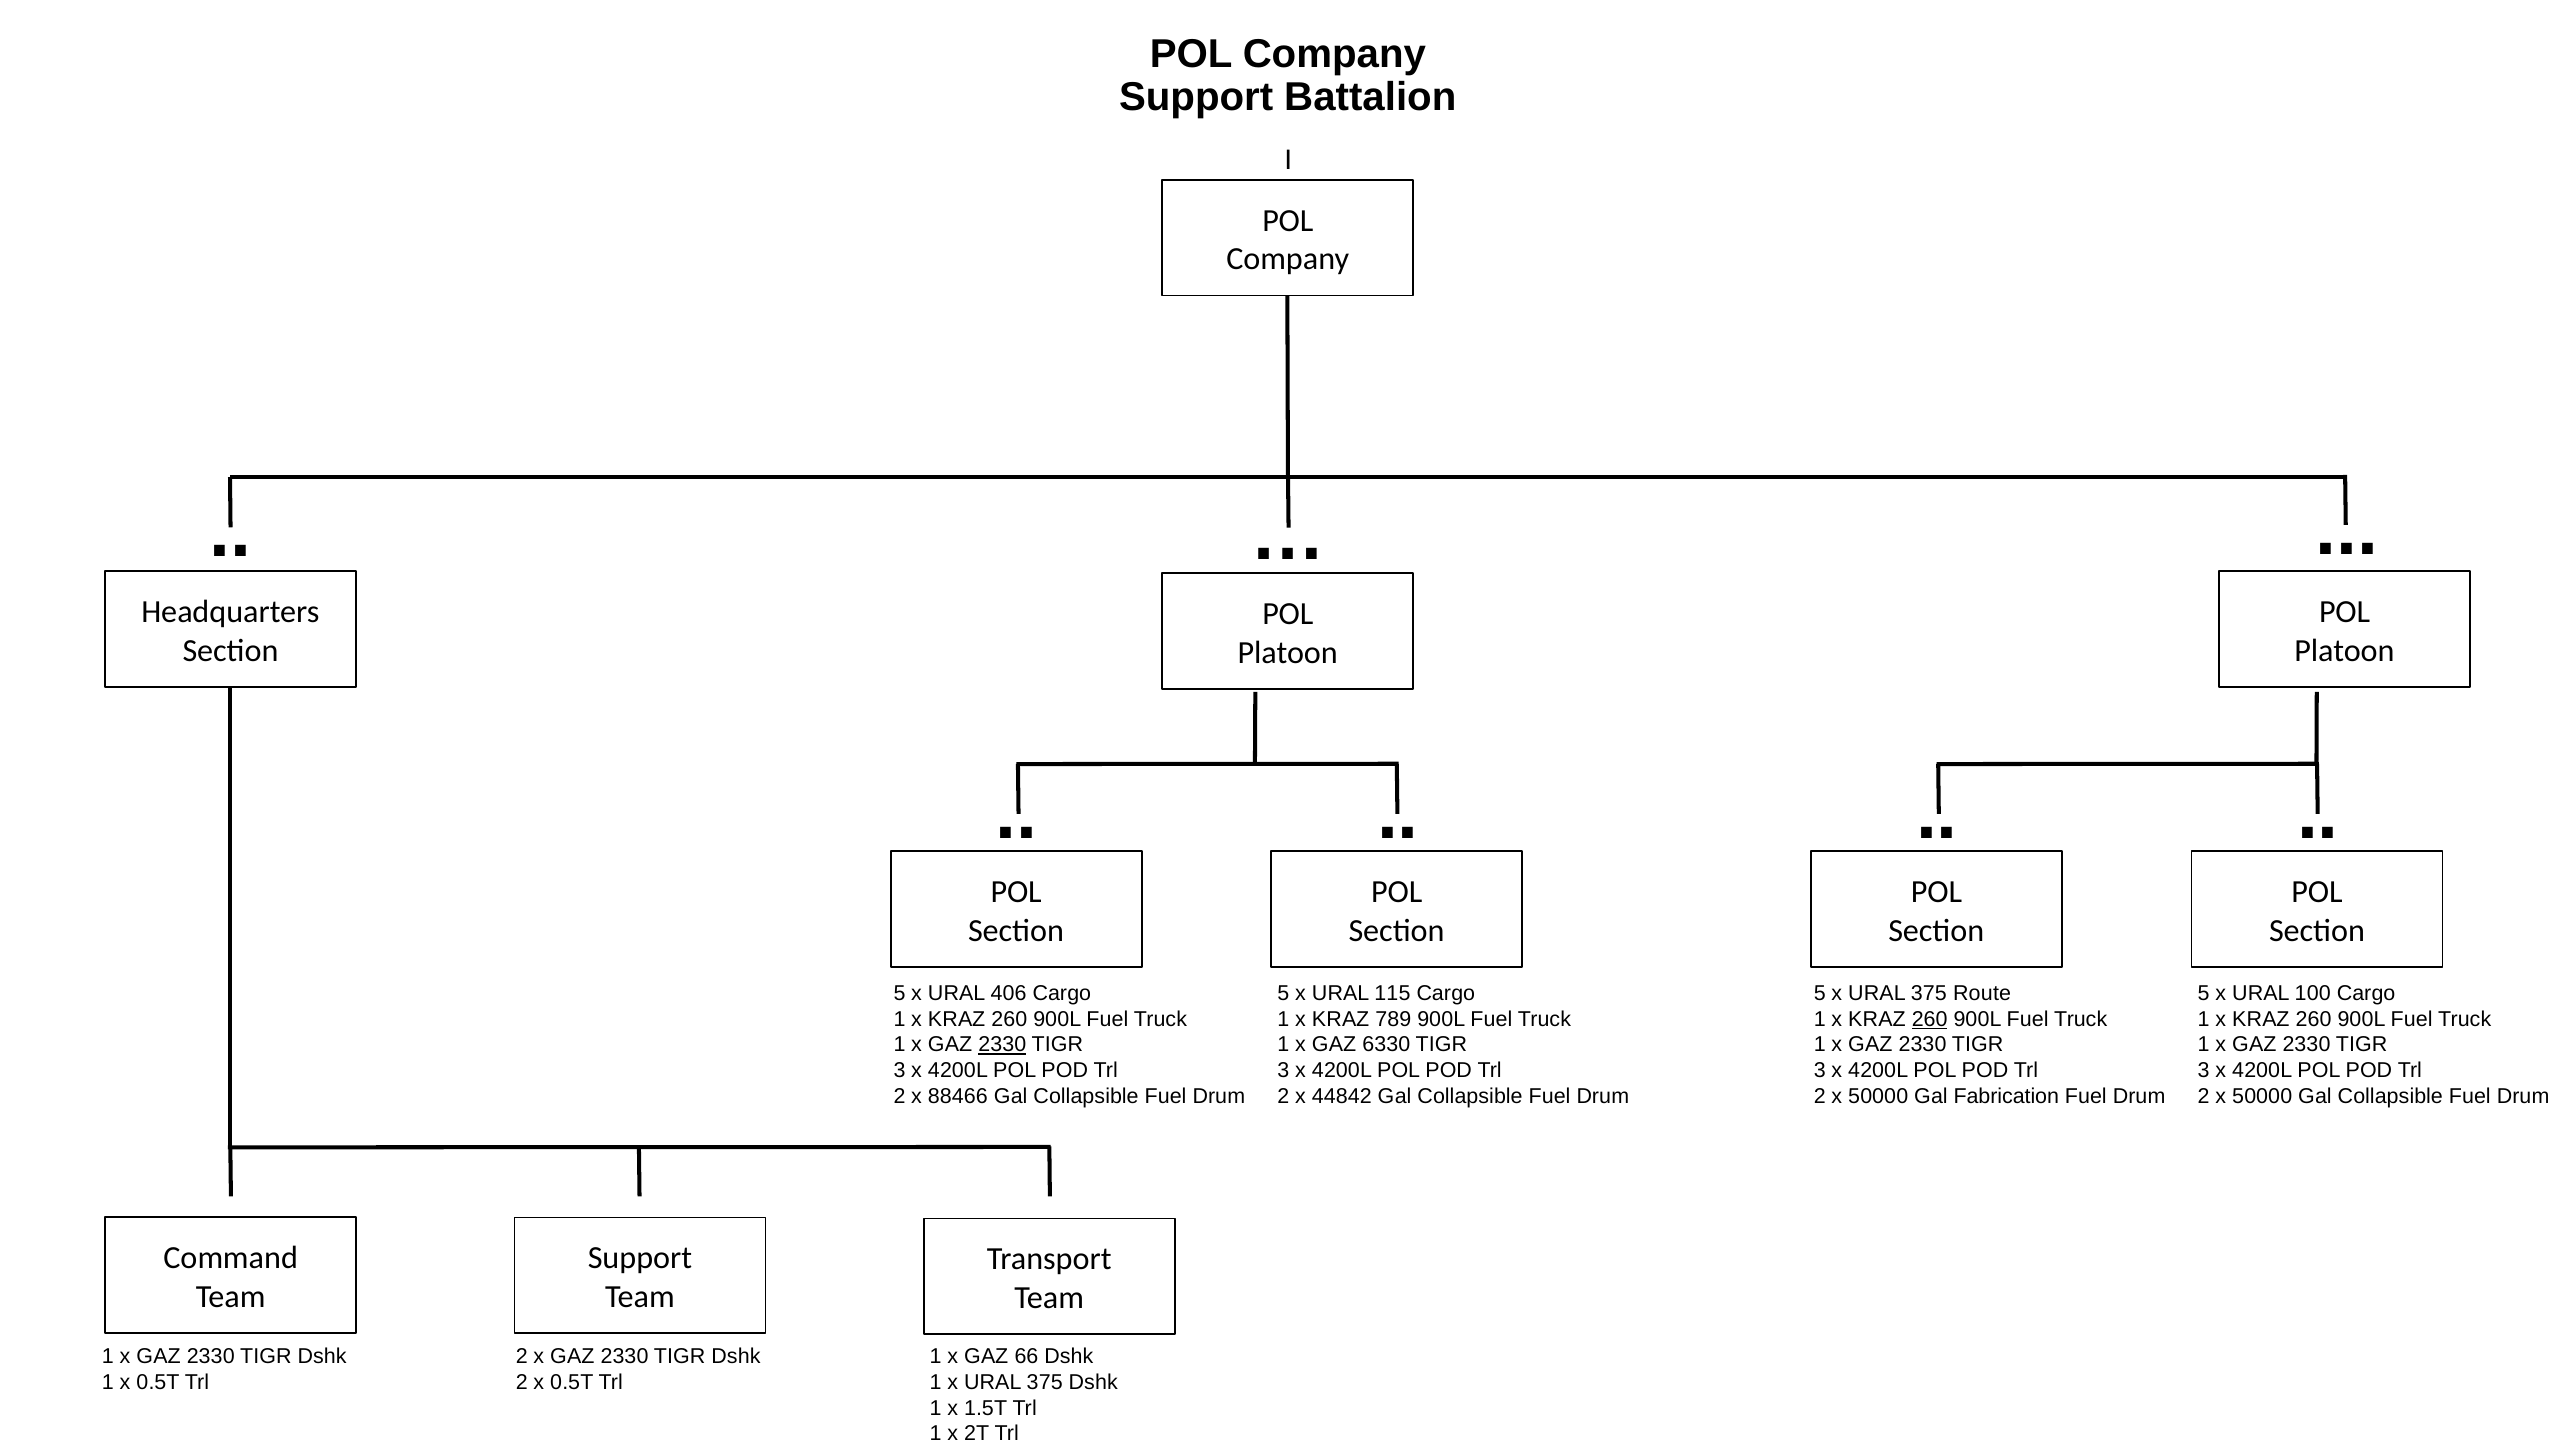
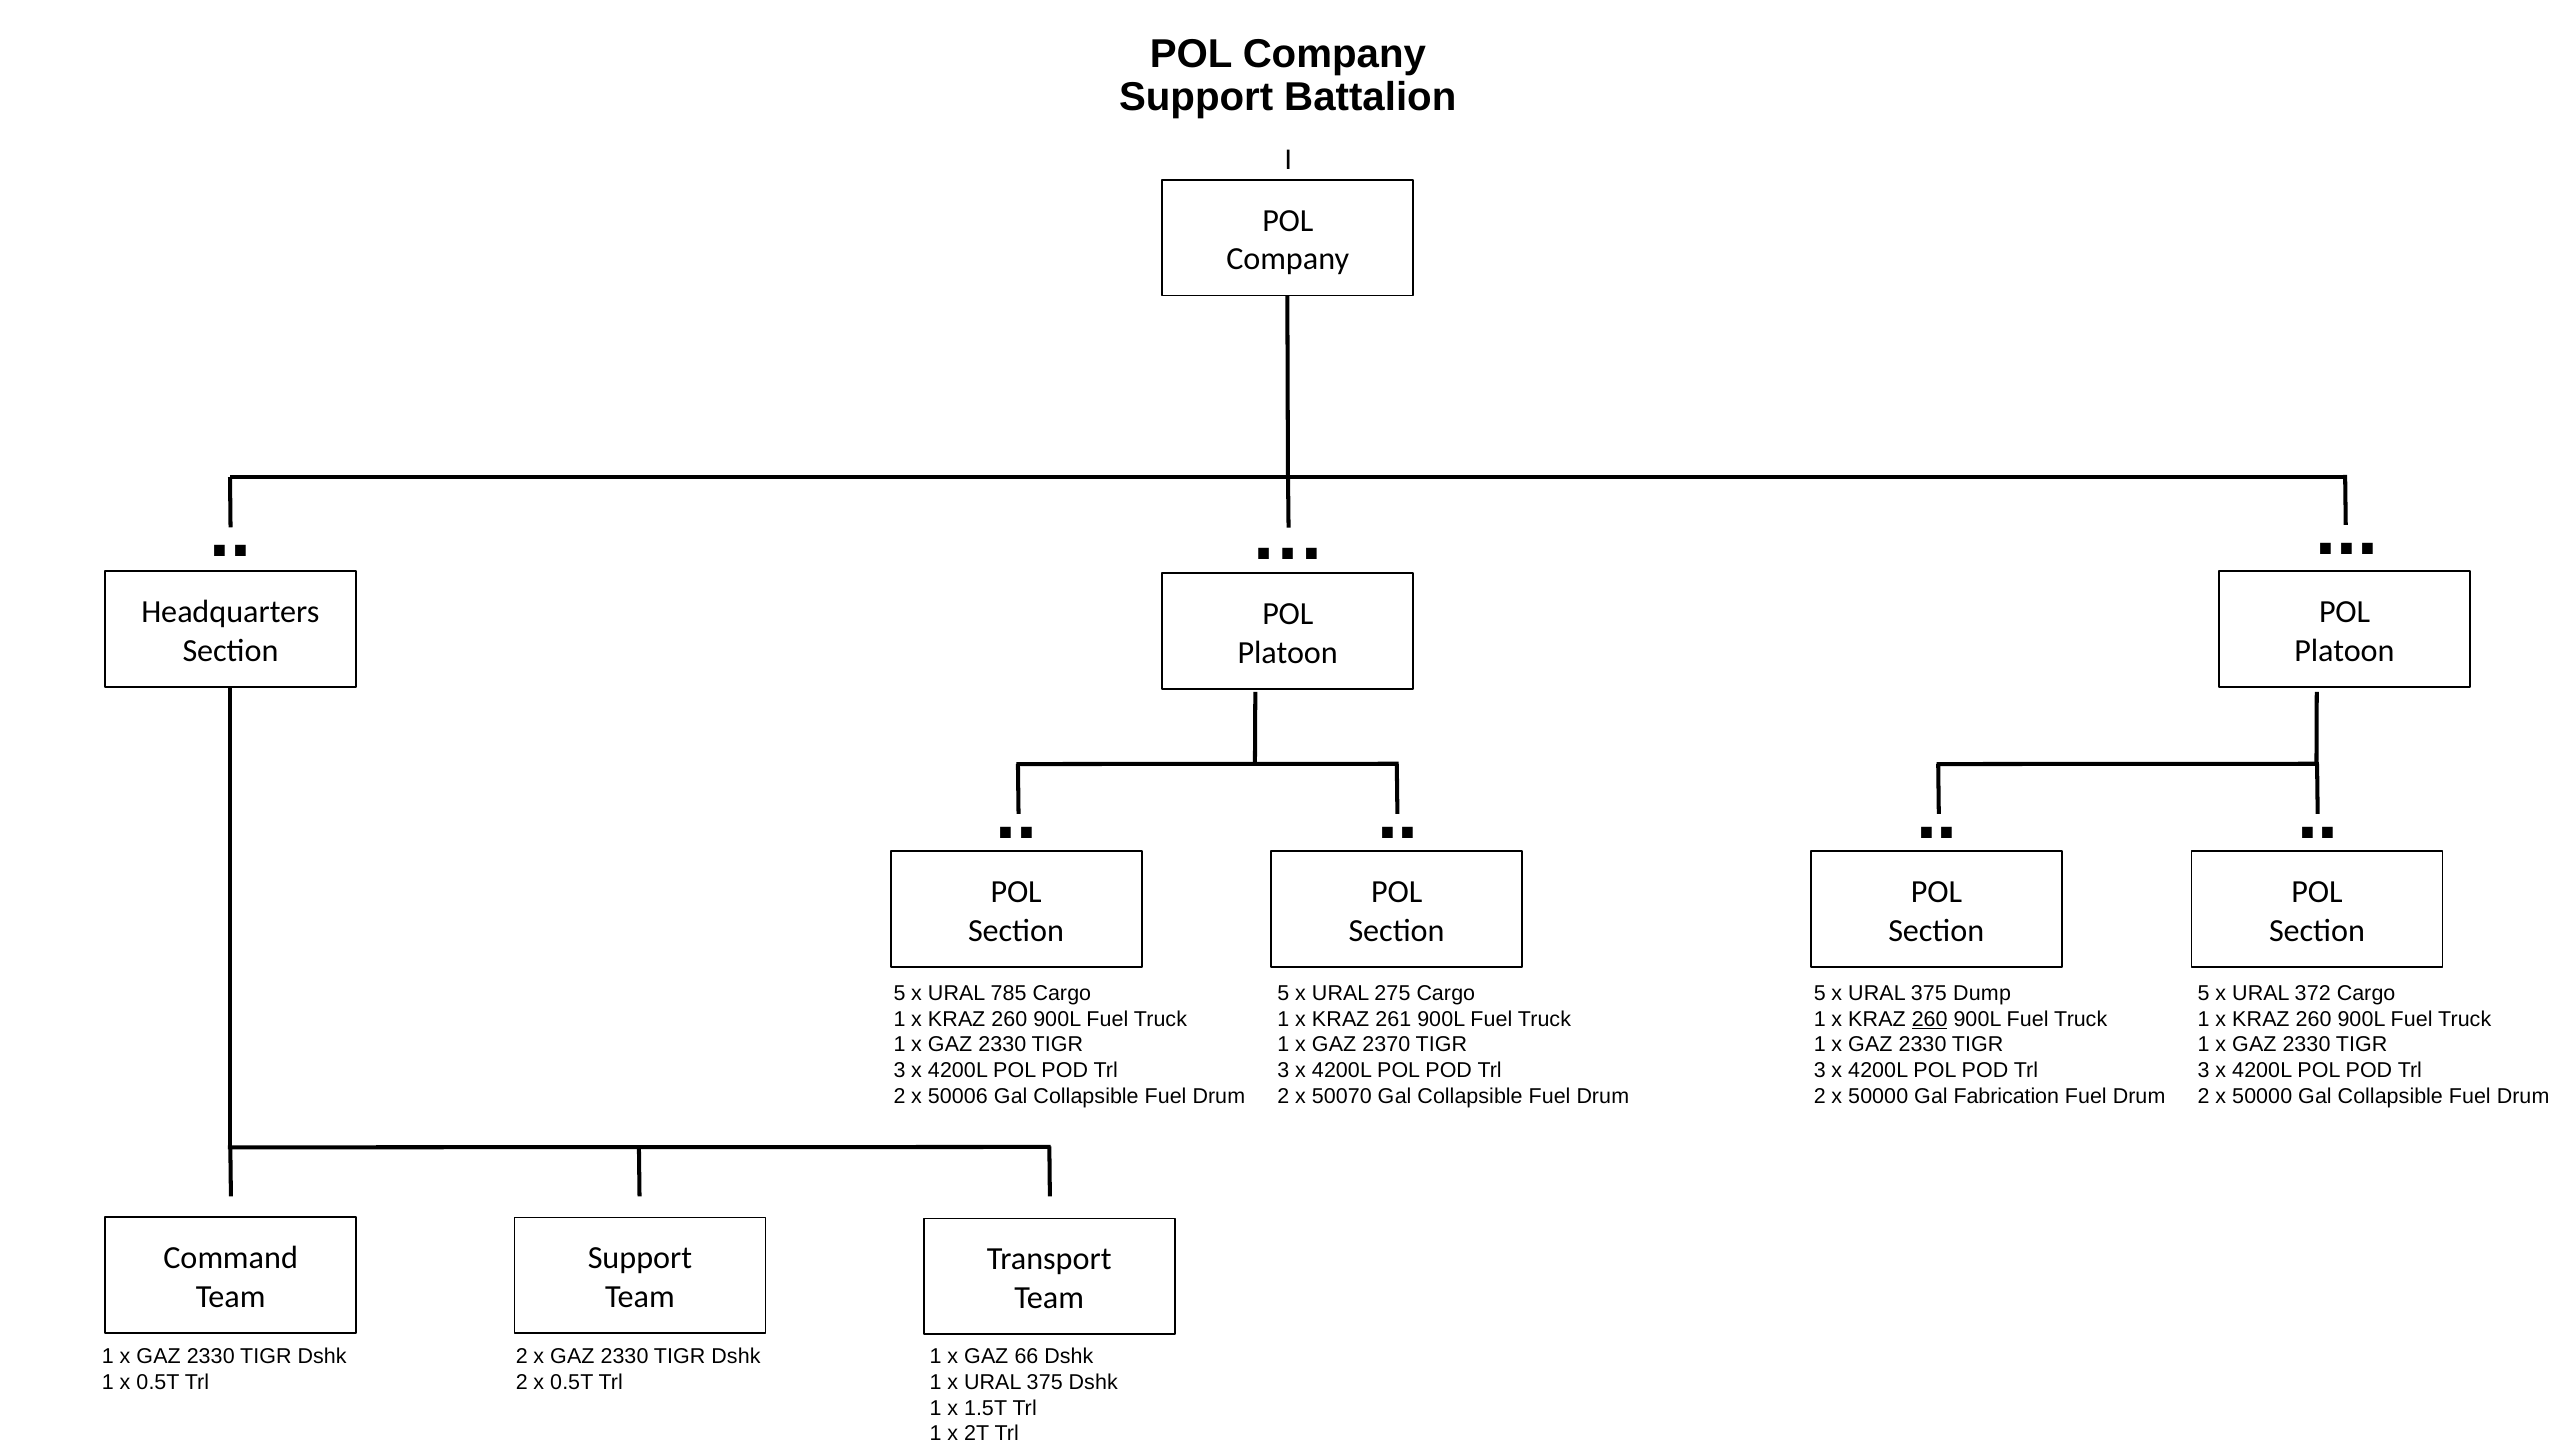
406: 406 -> 785 (1008, 993)
115: 115 -> 275 (1392, 993)
Route: Route -> Dump (1982, 993)
100: 100 -> 372 (2313, 993)
789: 789 -> 261 (1393, 1019)
2330 underline: present -> none (1002, 1045)
6330: 6330 -> 2370 (1386, 1045)
88466: 88466 -> 50006 (958, 1096)
44842: 44842 -> 50070 (1342, 1096)
